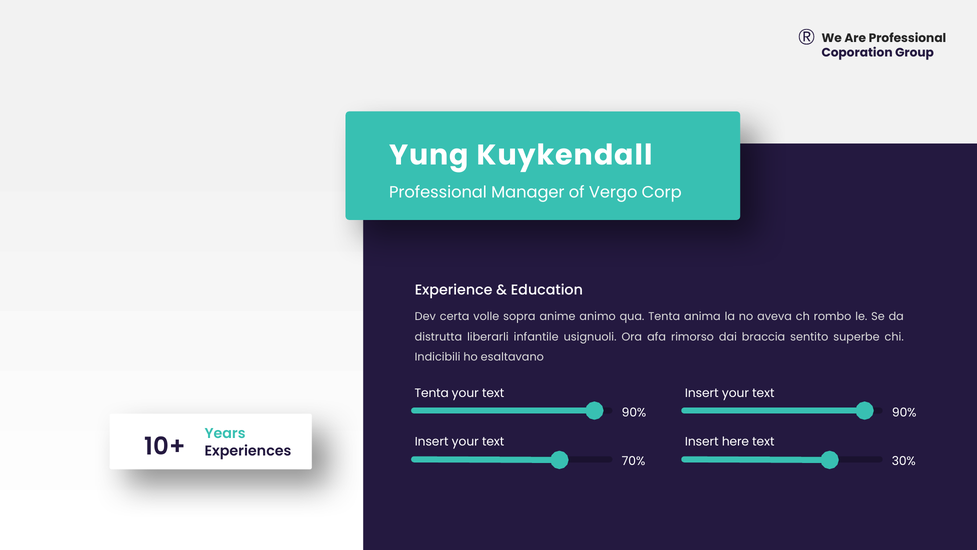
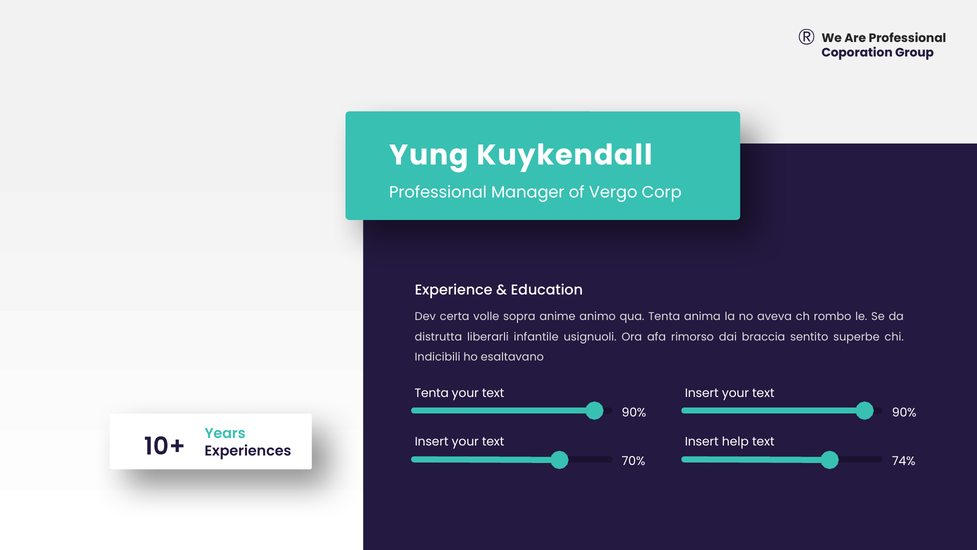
here: here -> help (735, 442)
30%: 30% -> 74% (904, 461)
